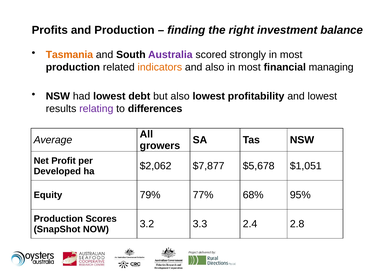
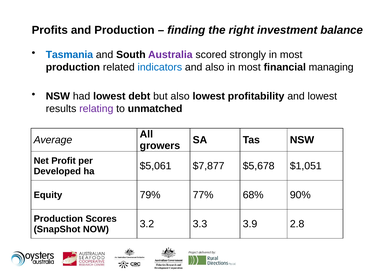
Tasmania colour: orange -> blue (69, 55)
indicators colour: orange -> blue (160, 67)
differences: differences -> unmatched (155, 109)
$2,062: $2,062 -> $5,061 (156, 166)
95%: 95% -> 90% (300, 195)
2.4: 2.4 -> 3.9 (250, 224)
